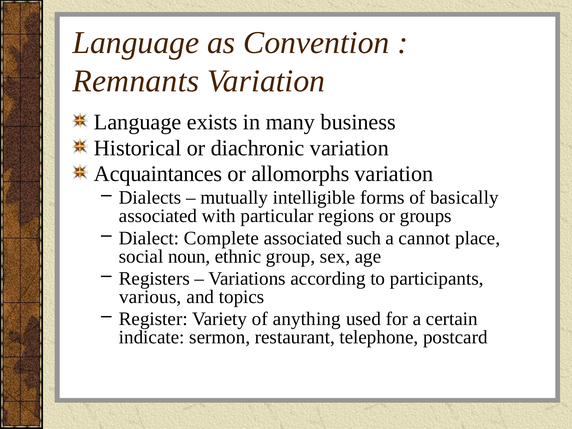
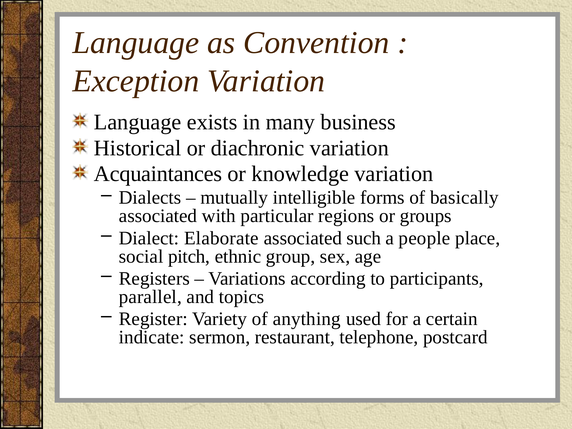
Remnants: Remnants -> Exception (136, 81)
allomorphs: allomorphs -> knowledge (300, 174)
Complete: Complete -> Elaborate (221, 238)
cannot: cannot -> people (424, 238)
noun: noun -> pitch (189, 256)
various: various -> parallel (150, 297)
